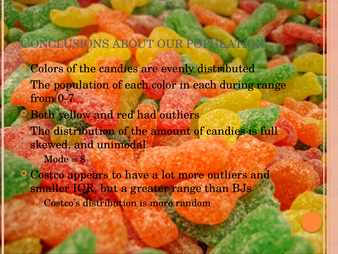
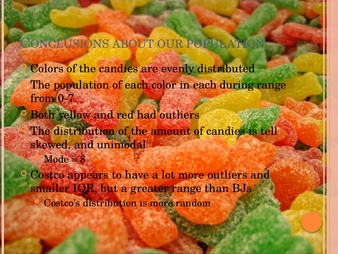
full: full -> tell (269, 131)
